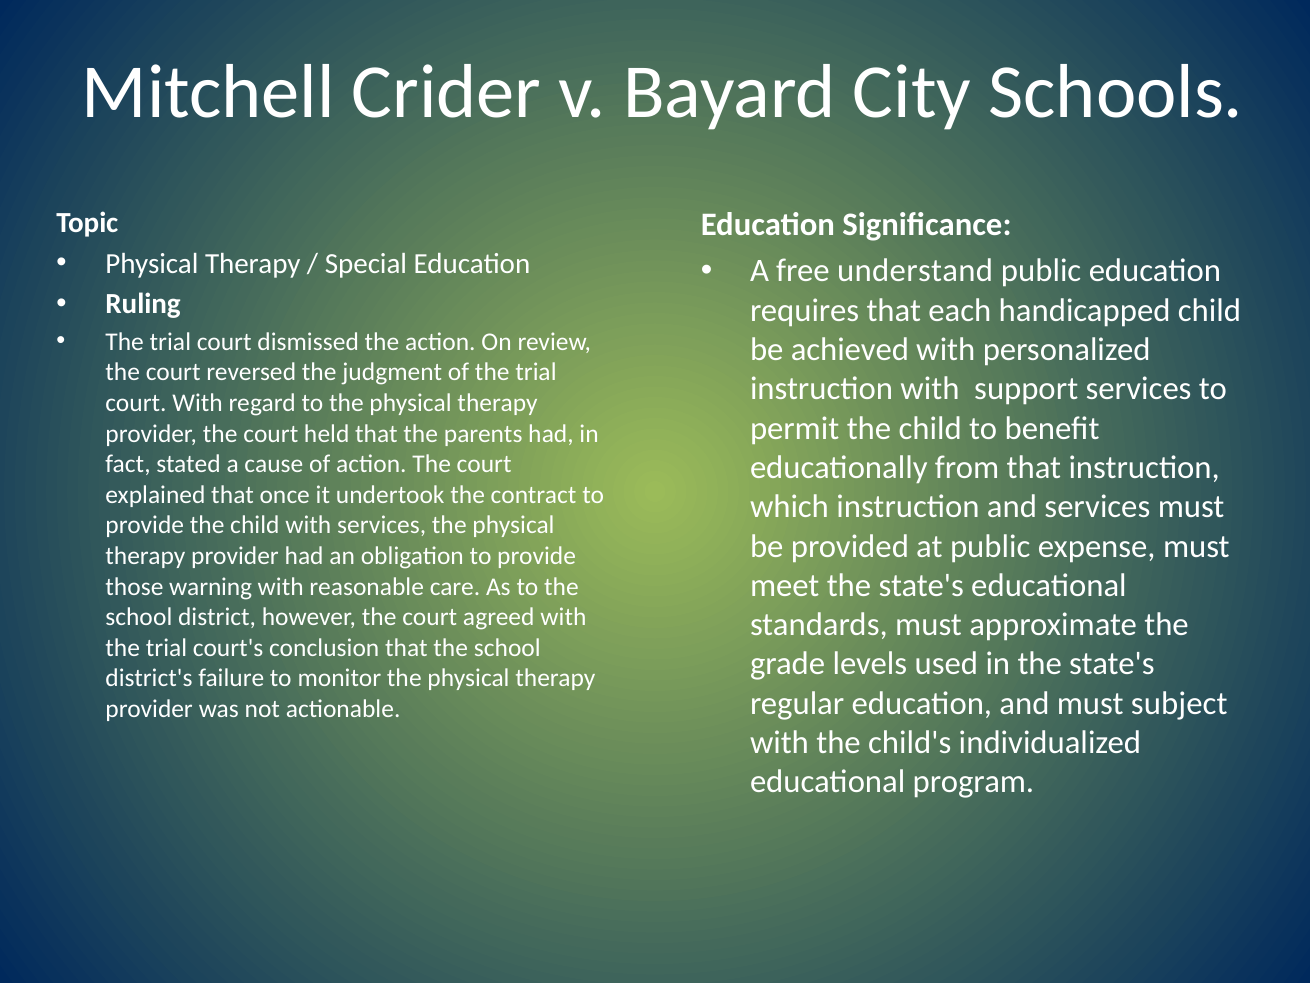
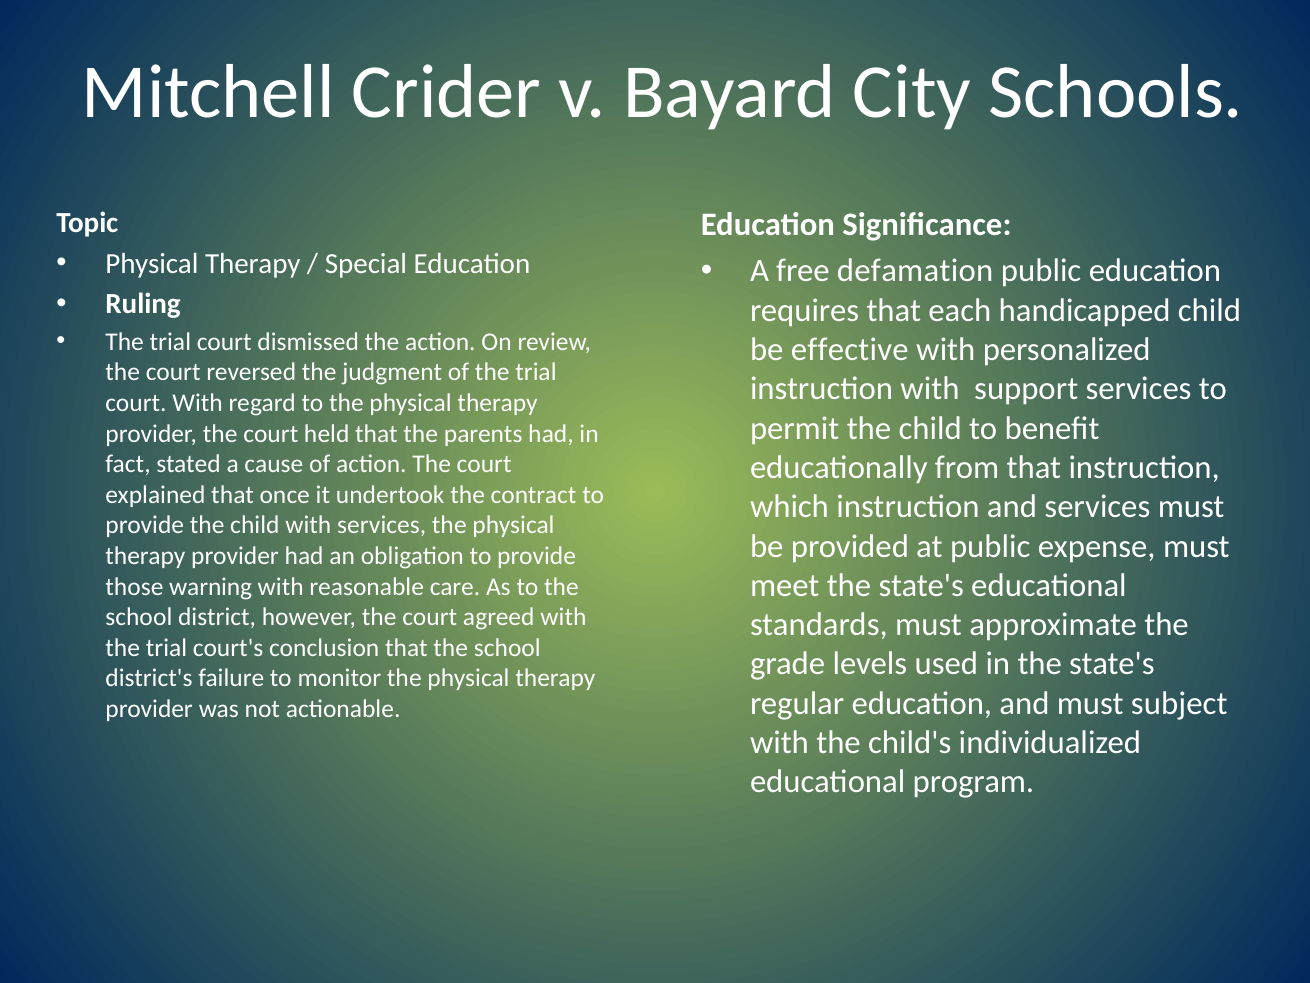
understand: understand -> defamation (915, 271)
achieved: achieved -> effective (850, 349)
